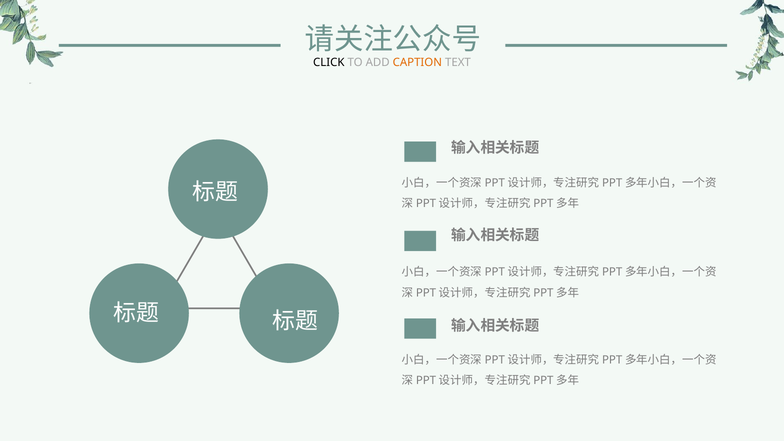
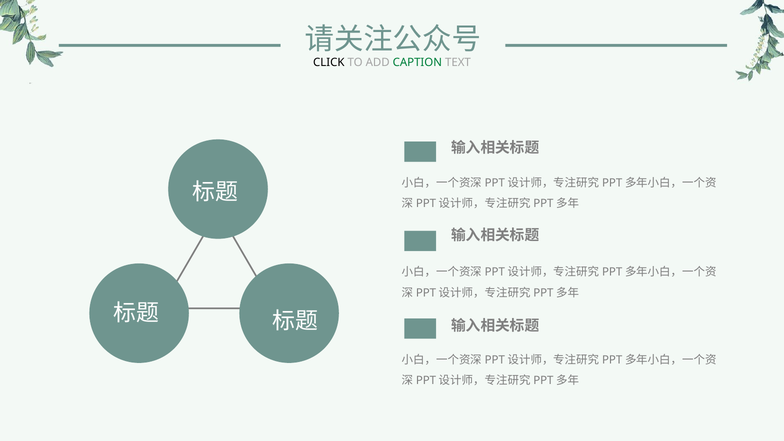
CAPTION colour: orange -> green (417, 62)
